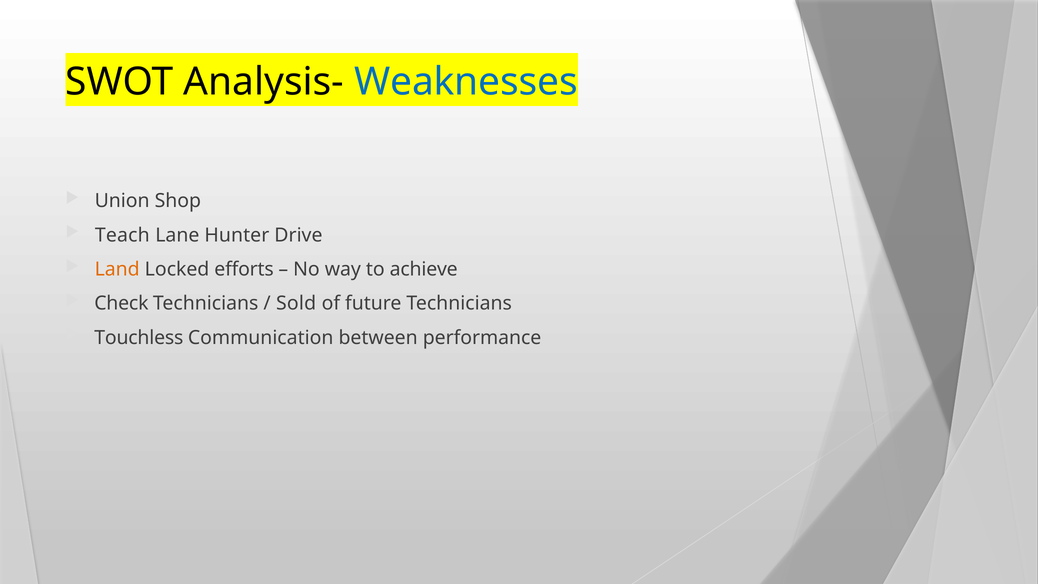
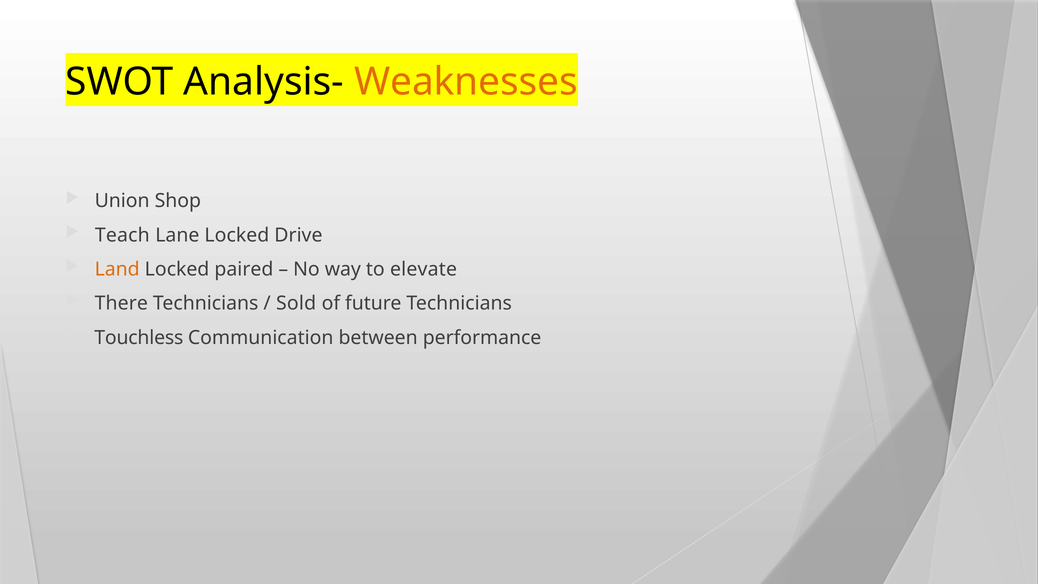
Weaknesses colour: blue -> orange (466, 82)
Lane Hunter: Hunter -> Locked (237, 235)
efforts: efforts -> paired (244, 269)
achieve: achieve -> elevate (424, 269)
Check: Check -> There (121, 303)
